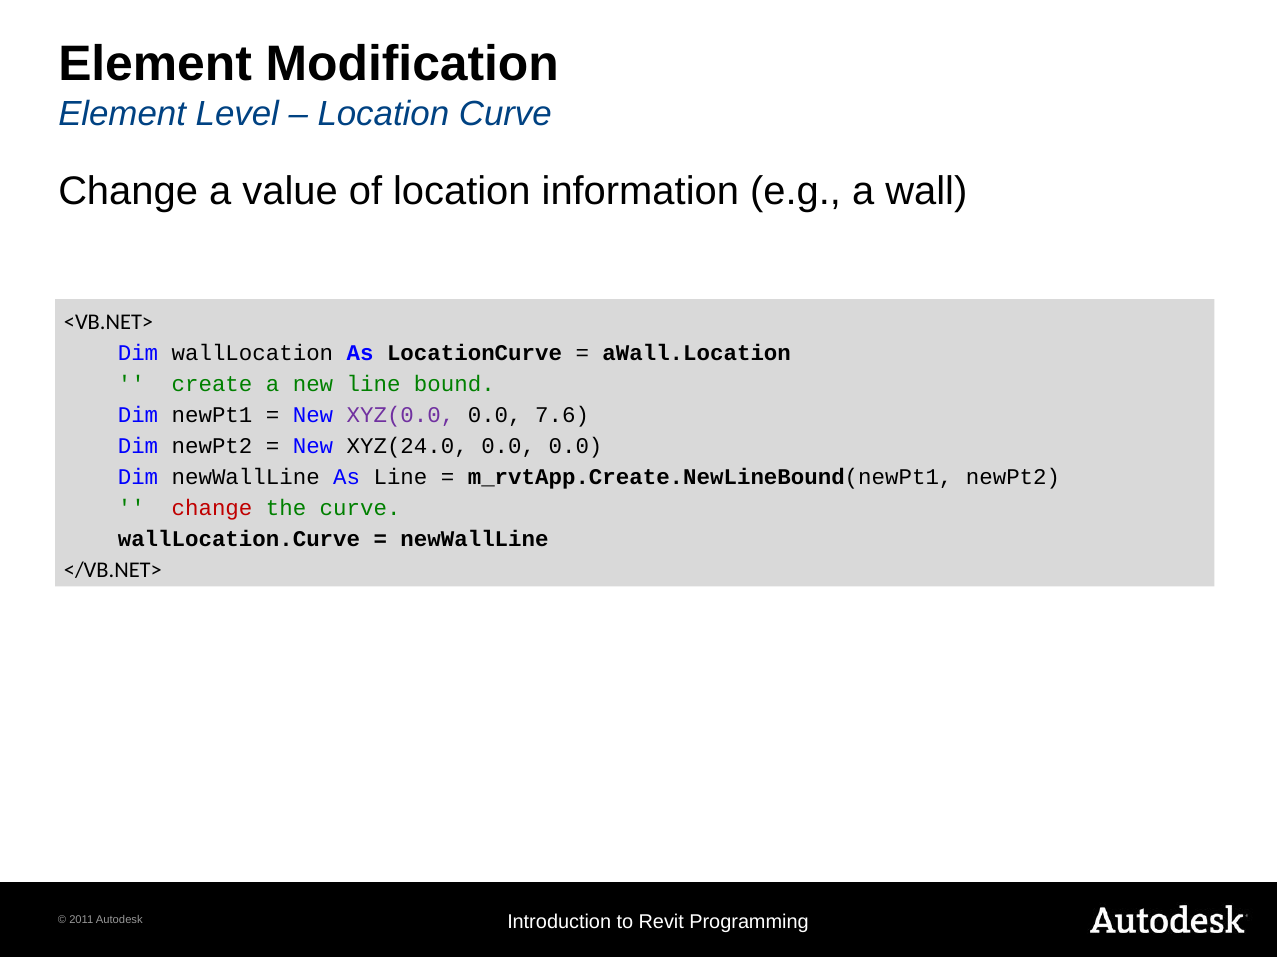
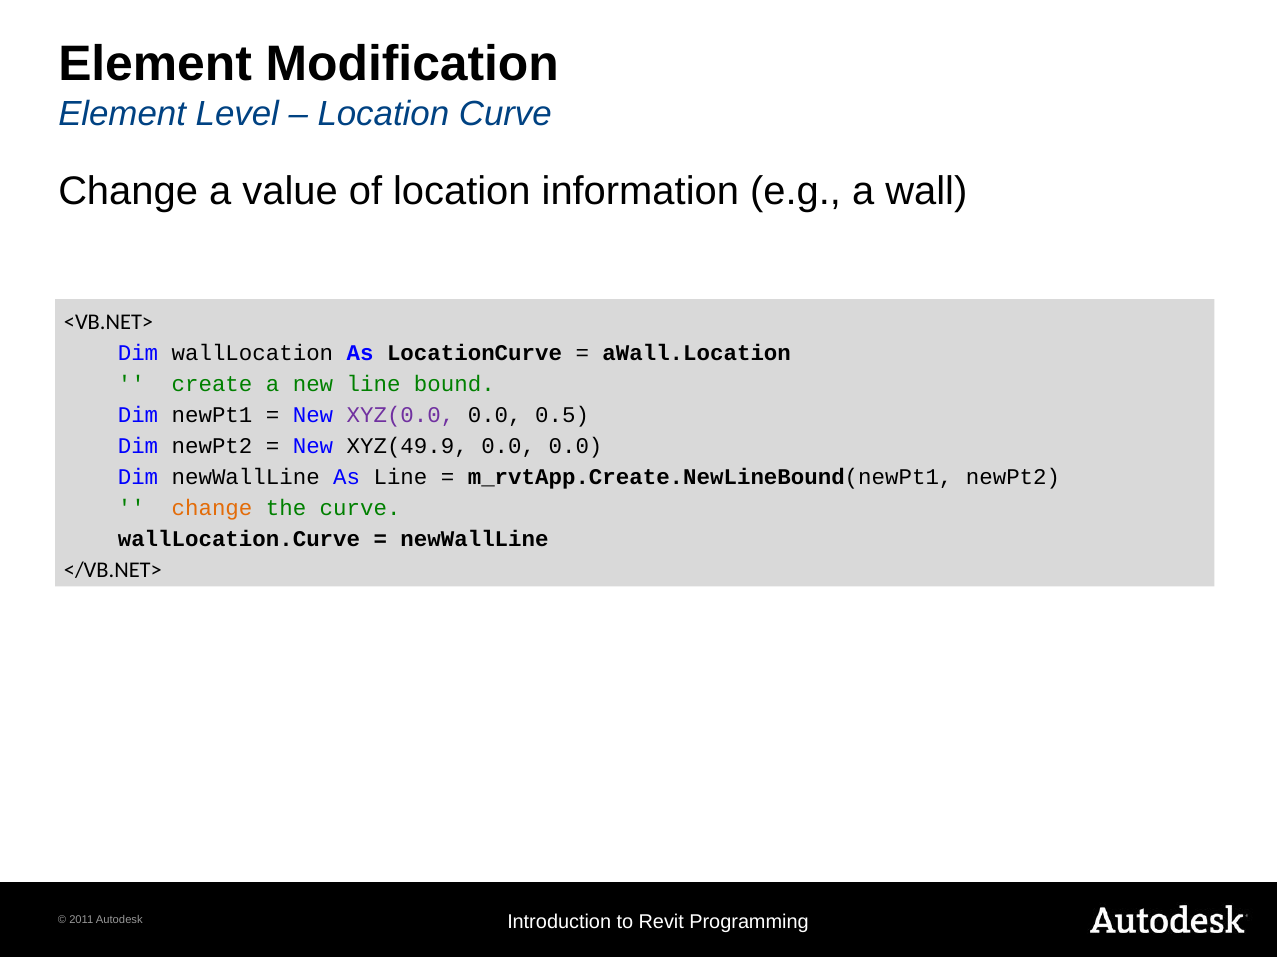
7.6: 7.6 -> 0.5 (562, 416)
XYZ(24.0: XYZ(24.0 -> XYZ(49.9 (407, 447)
change colour: red -> orange (212, 508)
